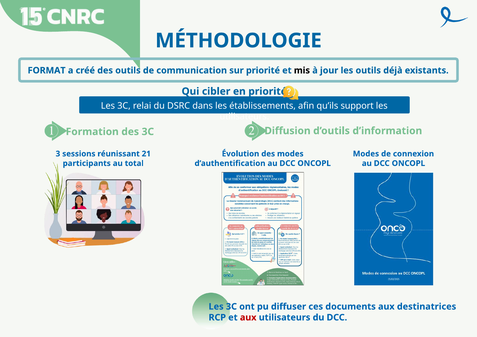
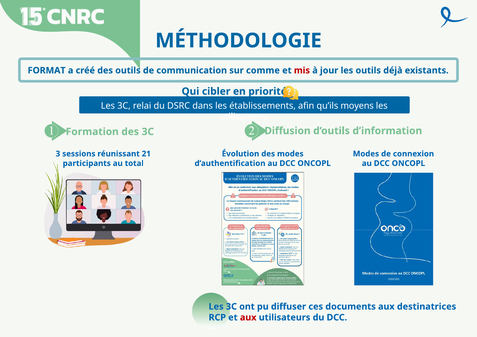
sur priorité: priorité -> comme (263, 70)
mis colour: black -> red (302, 70)
support: support -> moyens (357, 106)
